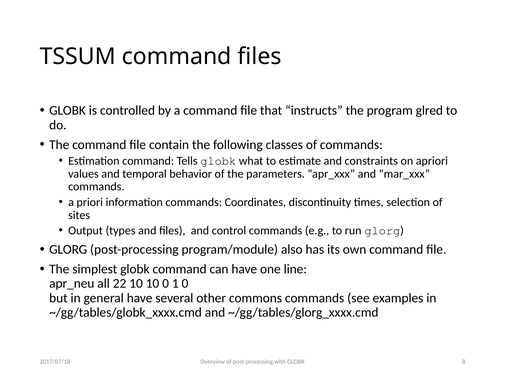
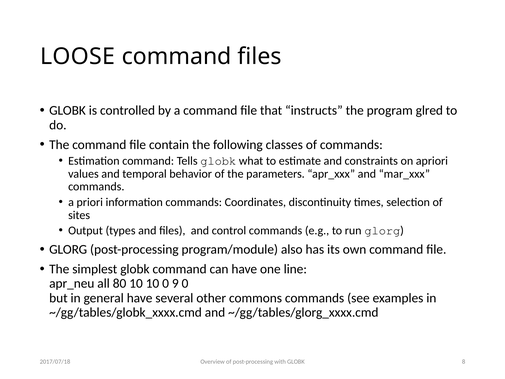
TSSUM: TSSUM -> LOOSE (78, 57)
22: 22 -> 80 (120, 283)
1: 1 -> 9 (175, 283)
